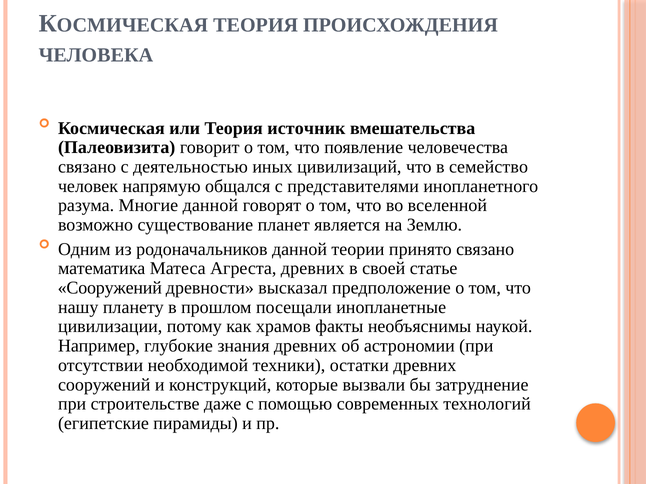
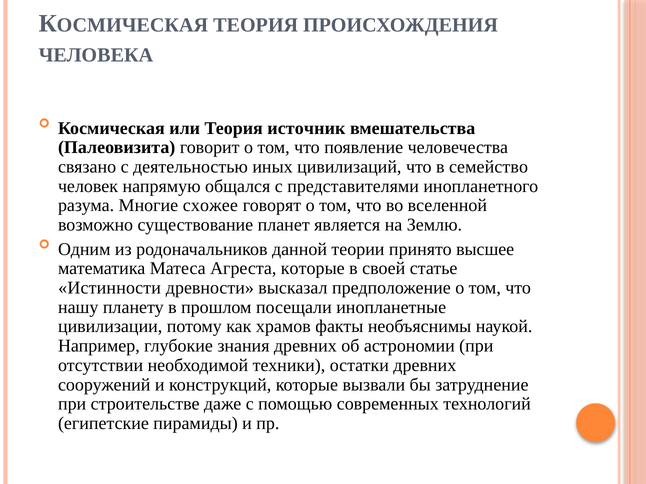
Многие данной: данной -> схожее (210, 206)
принято связано: связано -> высшее (485, 249)
Агреста древних: древних -> которые (313, 269)
Сооружений: Сооружений -> Истинности (110, 288)
